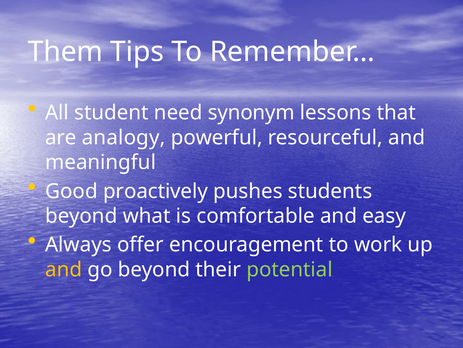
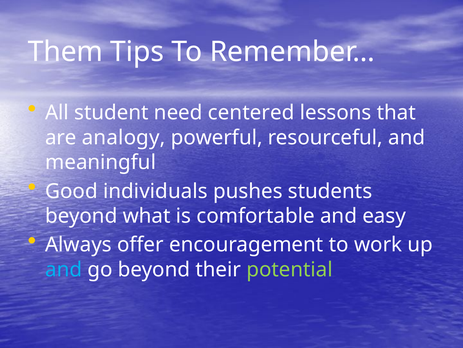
synonym: synonym -> centered (251, 113)
proactively: proactively -> individuals (155, 191)
and colour: yellow -> light blue (64, 269)
